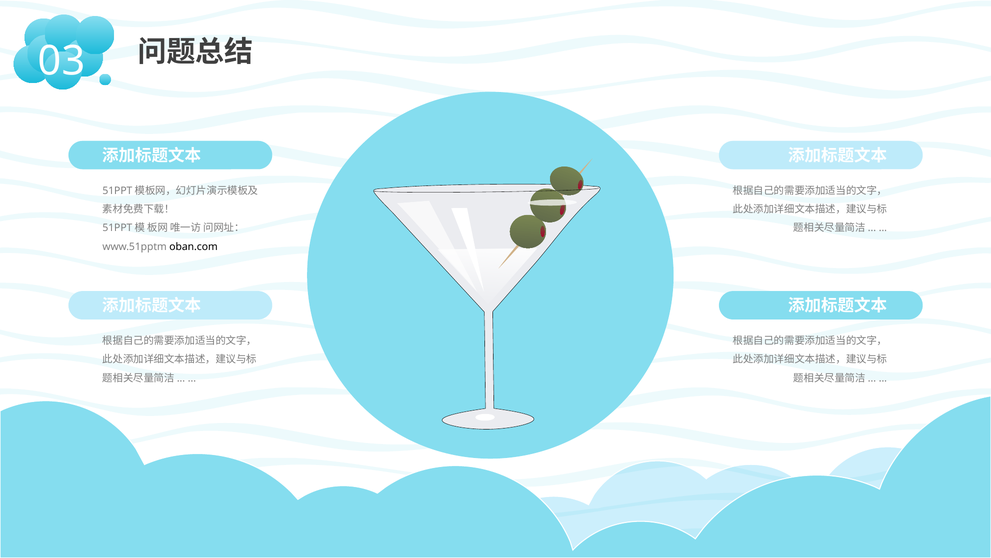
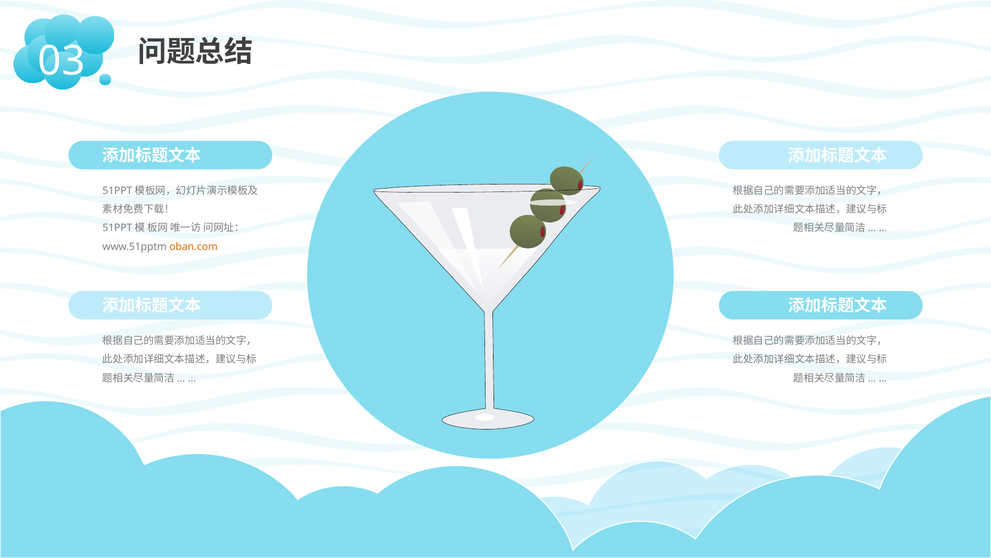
oban.com colour: black -> orange (194, 246)
